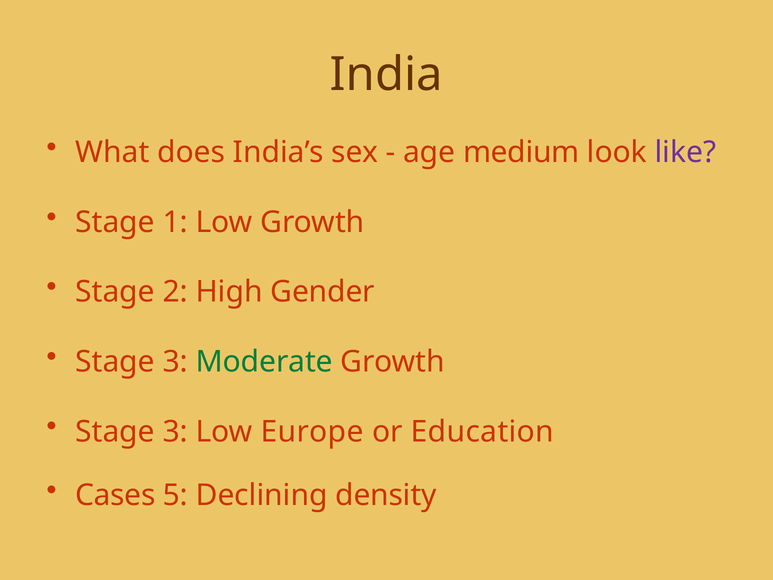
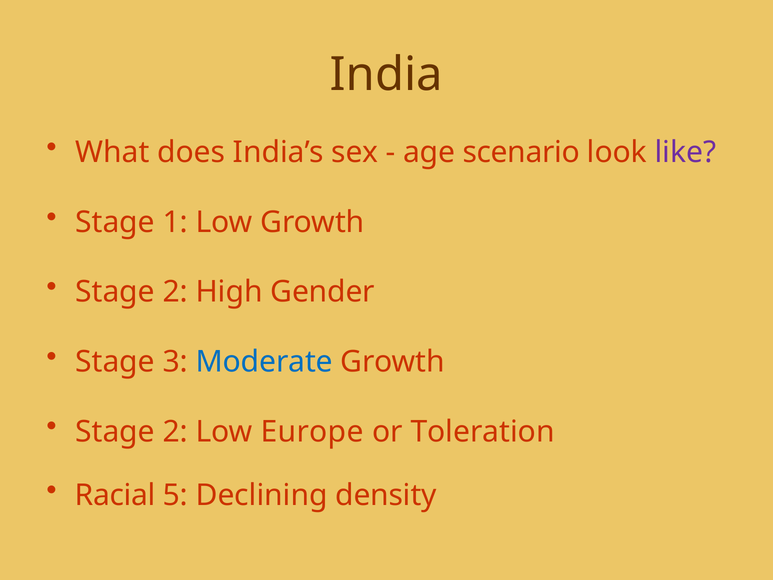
medium: medium -> scenario (521, 152)
Moderate colour: green -> blue (264, 362)
3: 3 -> 2 (175, 431)
Education: Education -> Toleration (483, 431)
Cases: Cases -> Racial (115, 495)
